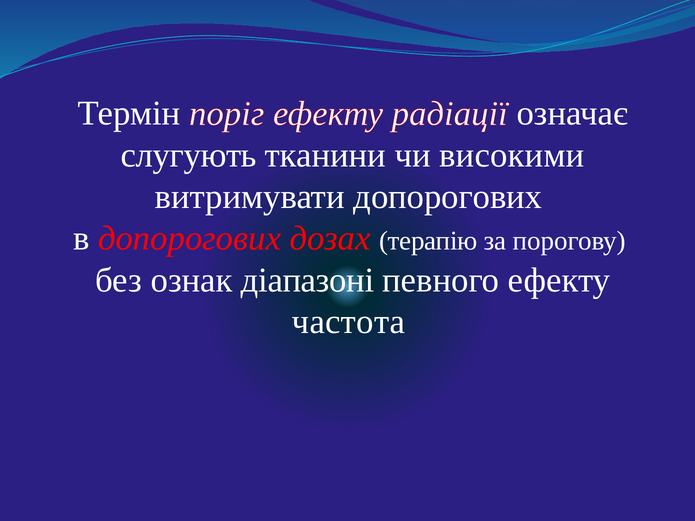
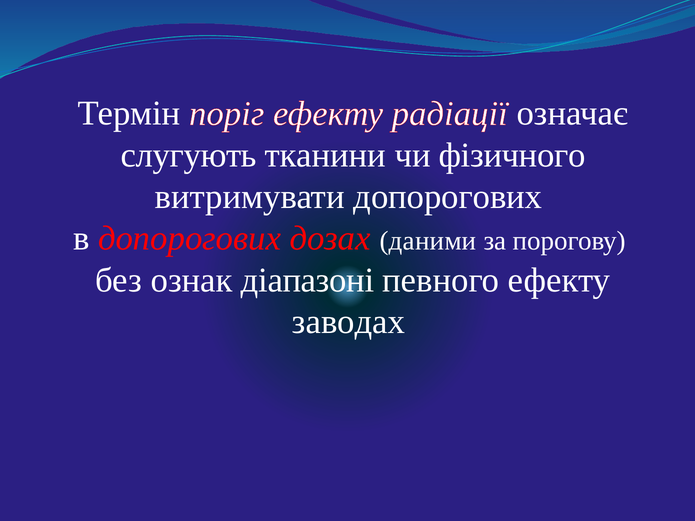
високими: високими -> фізичного (512, 155)
терапію: терапію -> даними (428, 241)
частота: частота -> заводах (349, 322)
